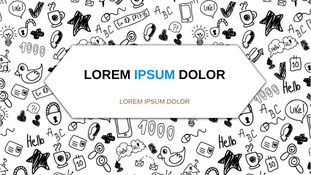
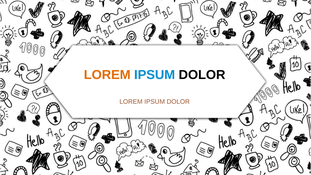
LOREM colour: black -> orange (107, 75)
